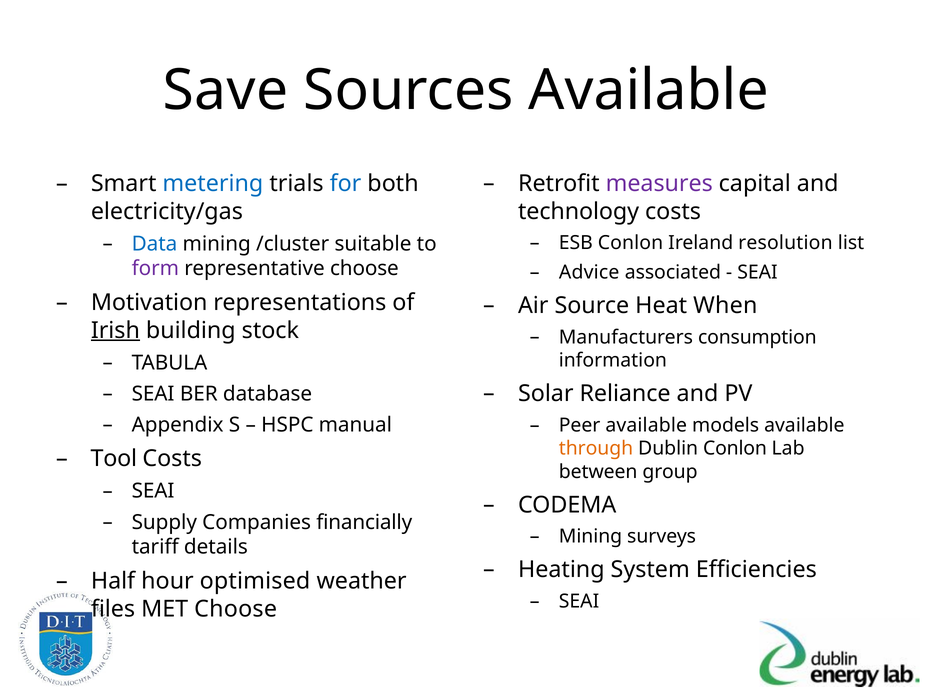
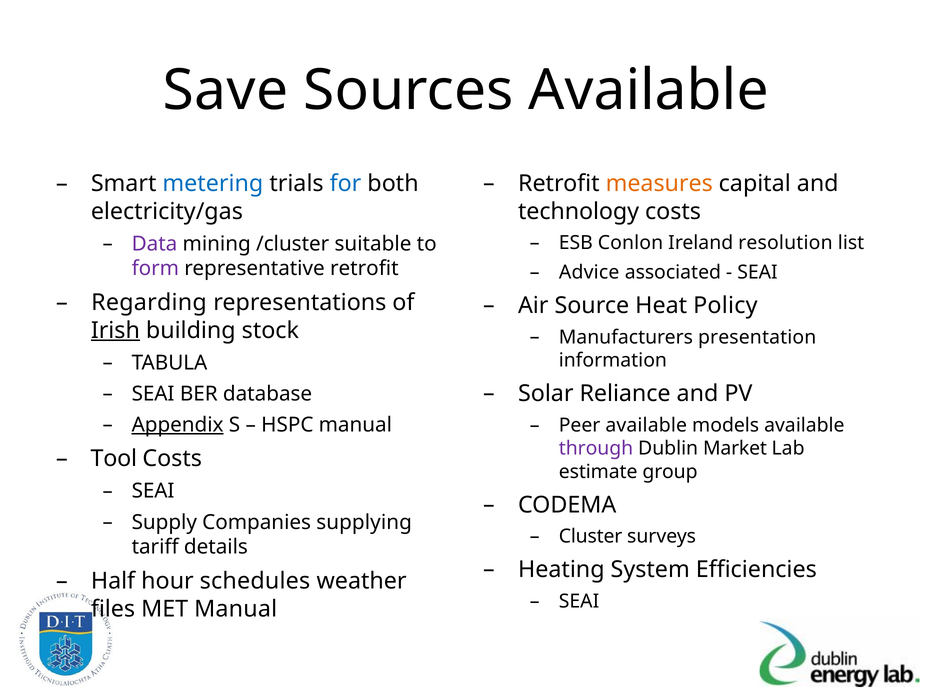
measures colour: purple -> orange (659, 183)
Data colour: blue -> purple (154, 244)
representative choose: choose -> retrofit (364, 269)
Motivation: Motivation -> Regarding (149, 302)
When: When -> Policy (725, 306)
consumption: consumption -> presentation (757, 337)
Appendix underline: none -> present (178, 425)
through colour: orange -> purple (596, 448)
Dublin Conlon: Conlon -> Market (735, 448)
between: between -> estimate (598, 472)
financially: financially -> supplying (364, 522)
Mining: Mining -> Cluster (591, 536)
optimised: optimised -> schedules (255, 581)
MET Choose: Choose -> Manual (236, 609)
